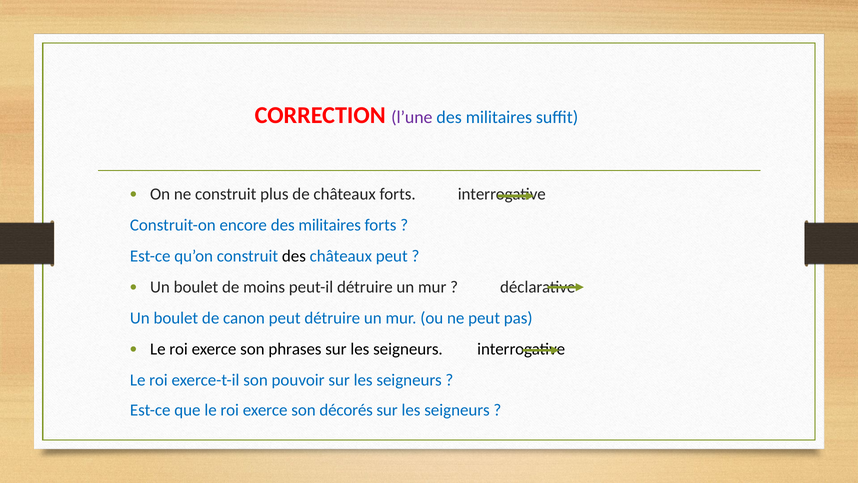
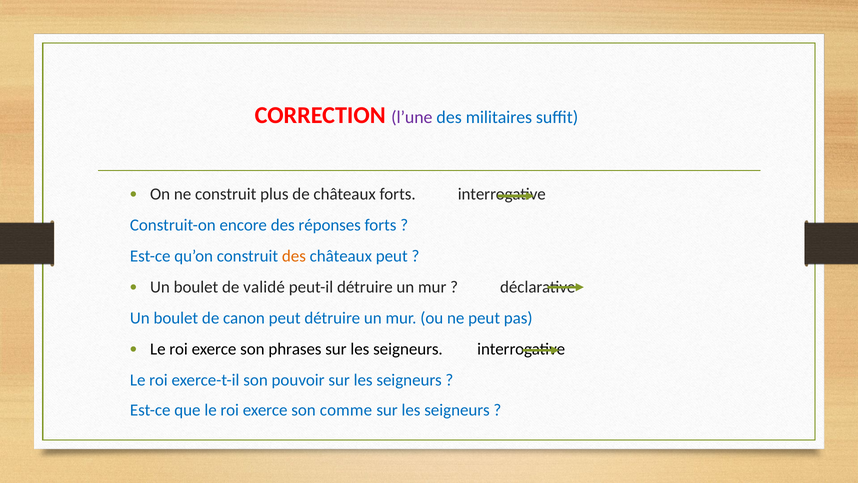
encore des militaires: militaires -> réponses (330, 225)
des colour: black -> orange (294, 256)
moins: moins -> validé (264, 287)
décorés: décorés -> comme (346, 410)
